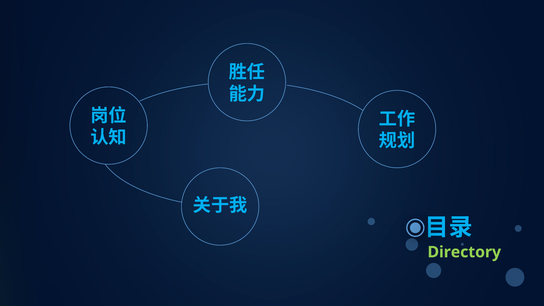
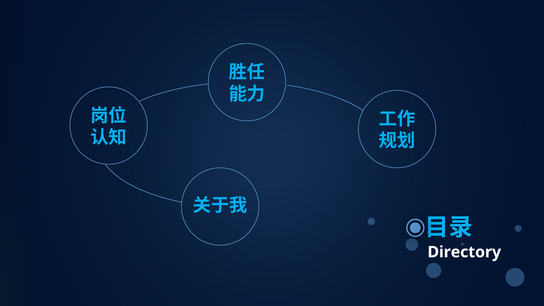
Directory colour: light green -> white (464, 252)
